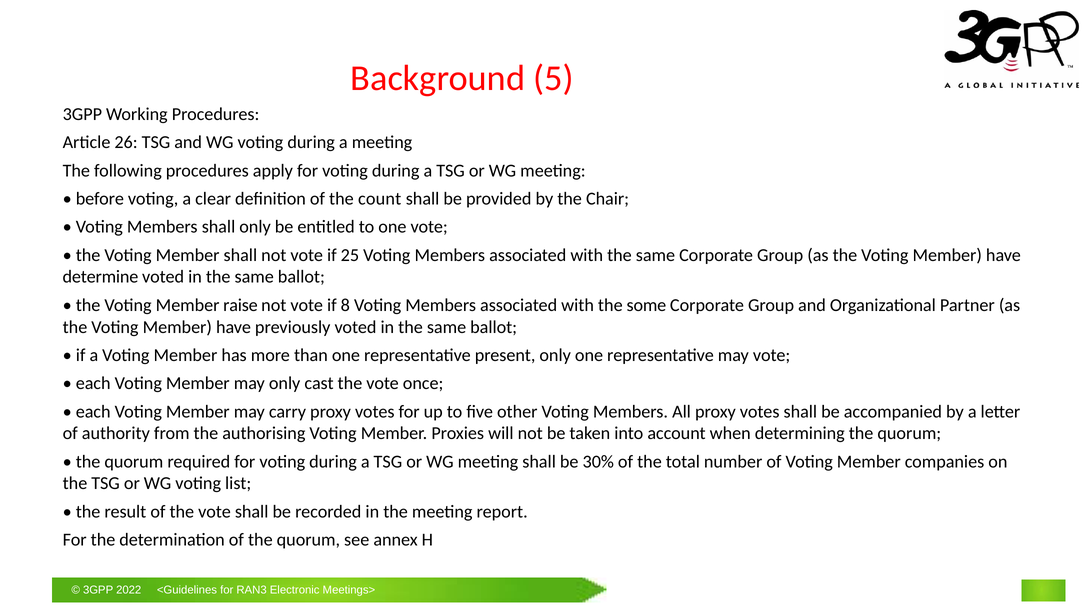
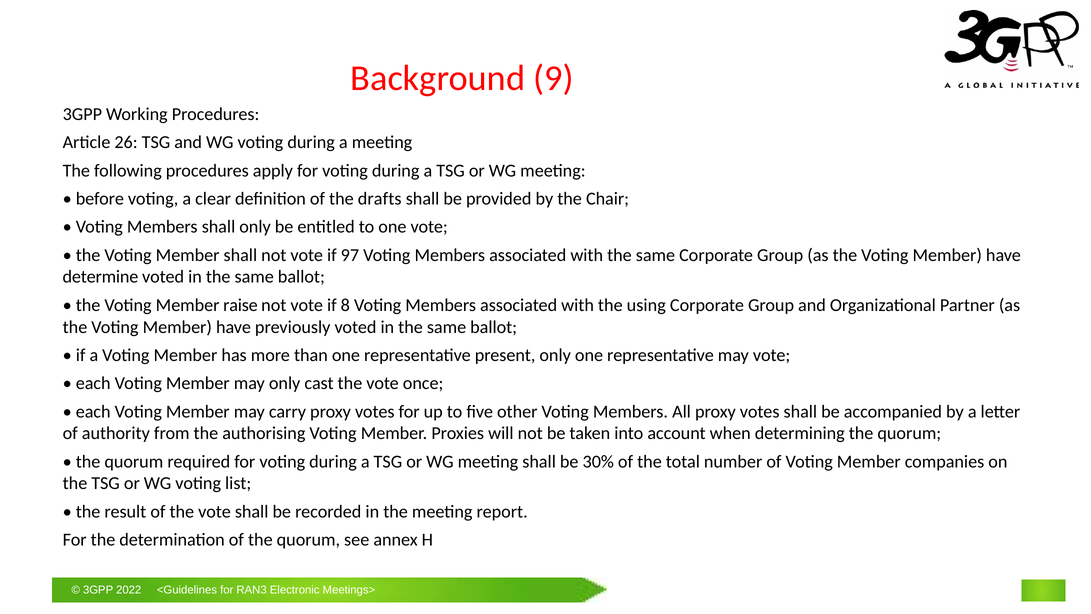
5: 5 -> 9 (554, 78)
count: count -> drafts (380, 199)
25: 25 -> 97 (350, 255)
some: some -> using (646, 305)
